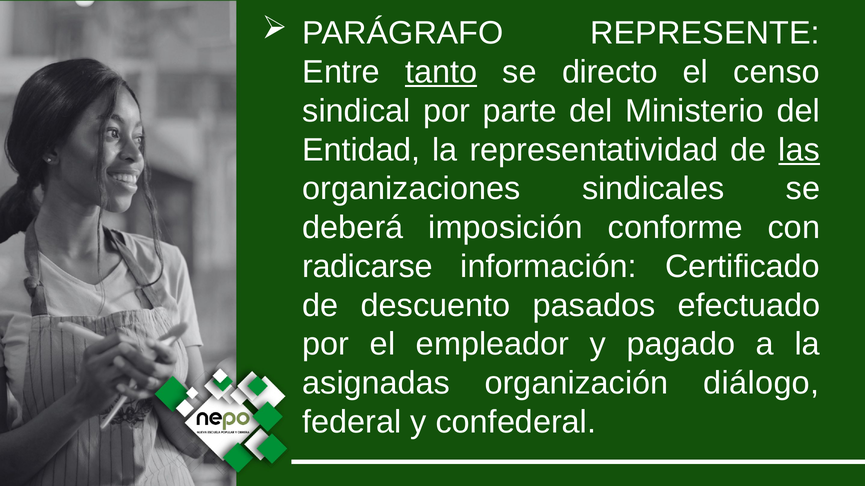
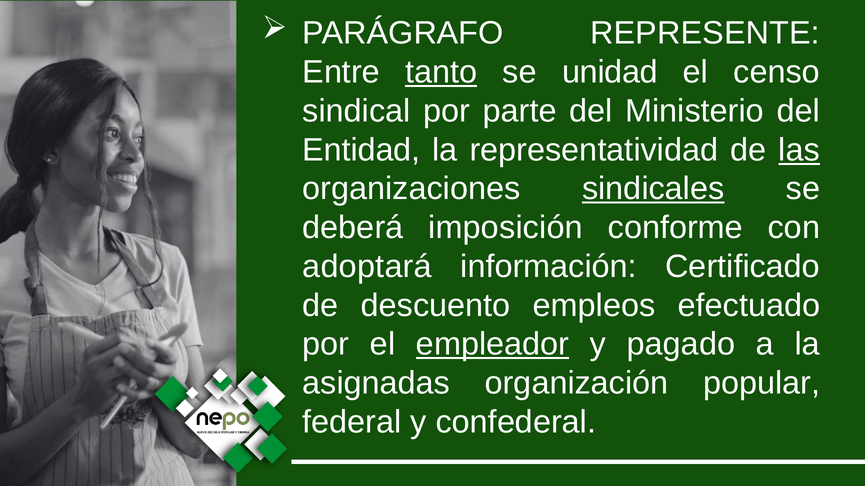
directo: directo -> unidad (610, 72)
sindicales underline: none -> present (653, 189)
radicarse: radicarse -> adoptará (367, 267)
pasados: pasados -> empleos (594, 306)
empleador underline: none -> present (493, 345)
diálogo: diálogo -> popular (762, 384)
